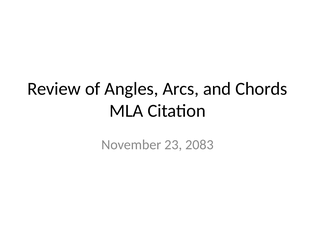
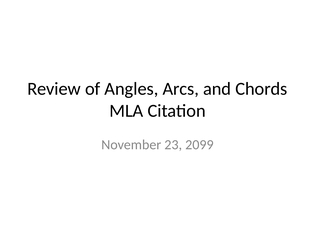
2083: 2083 -> 2099 (199, 145)
